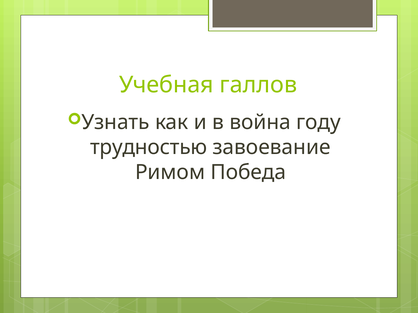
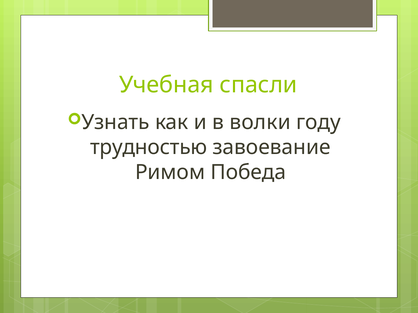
галлов: галлов -> спасли (259, 85)
война: война -> волки (260, 122)
